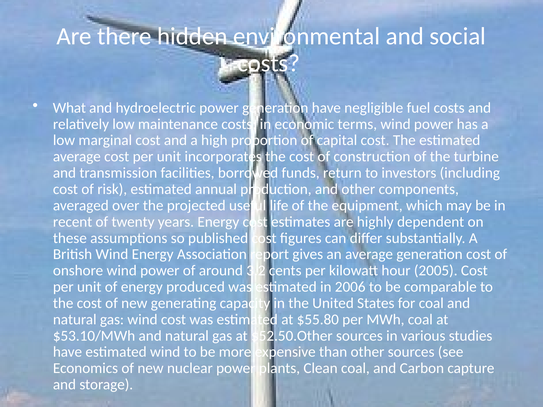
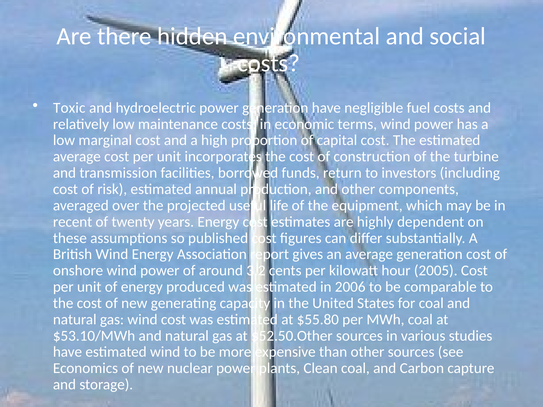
What: What -> Toxic (69, 108)
